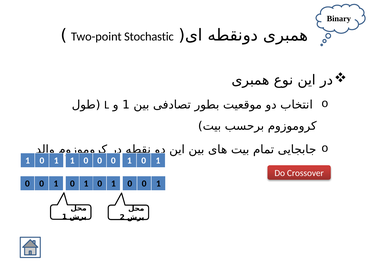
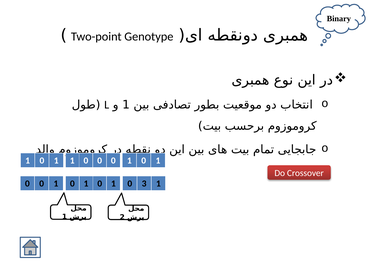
Stochastic: Stochastic -> Genotype (149, 37)
0: 0 -> 3 (144, 183)
